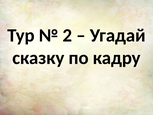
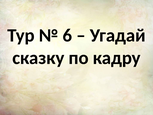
2: 2 -> 6 (67, 35)
